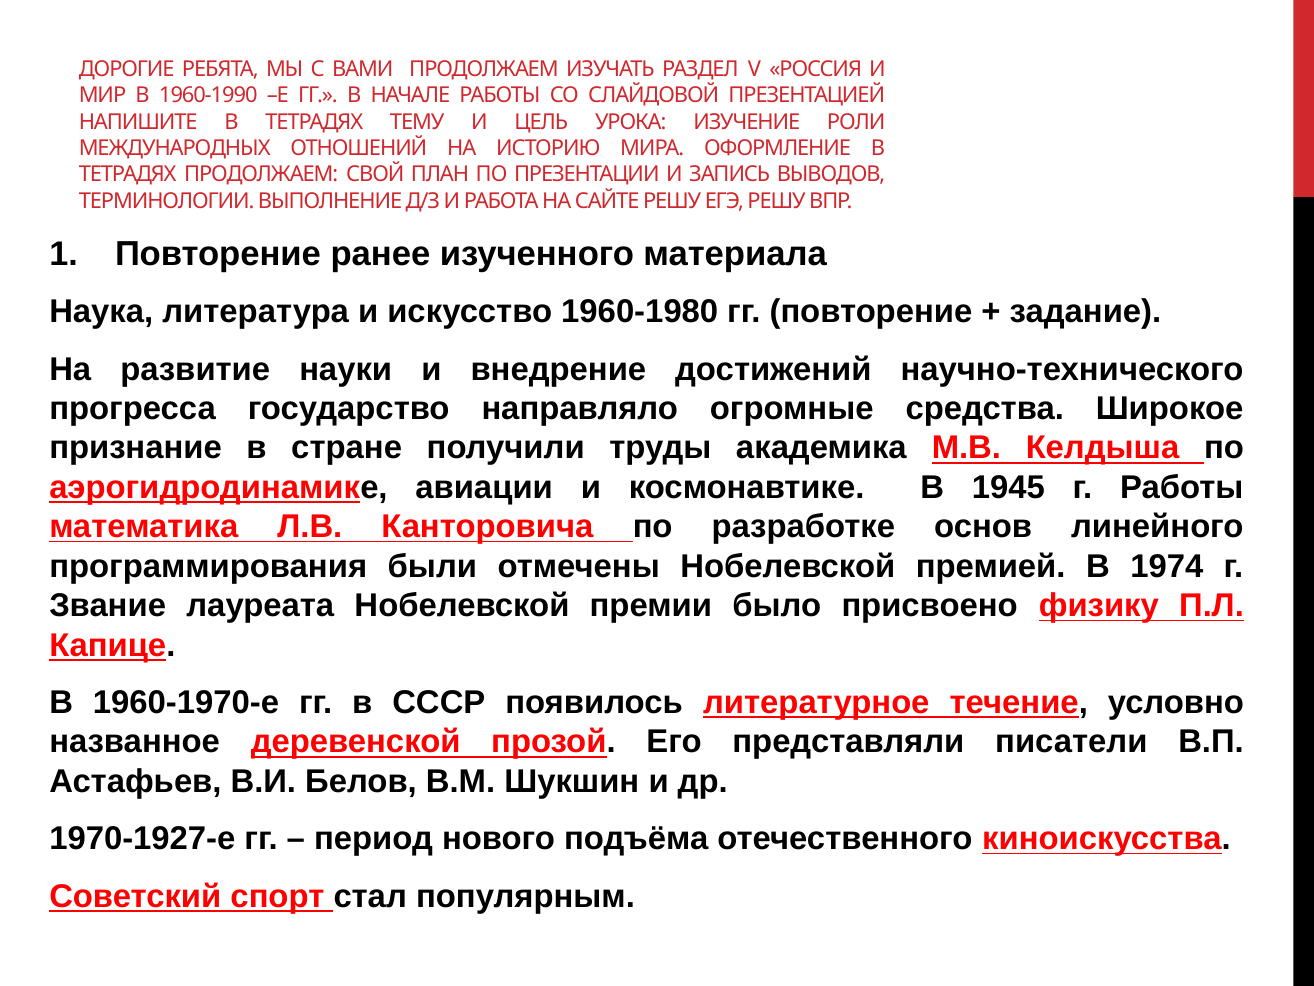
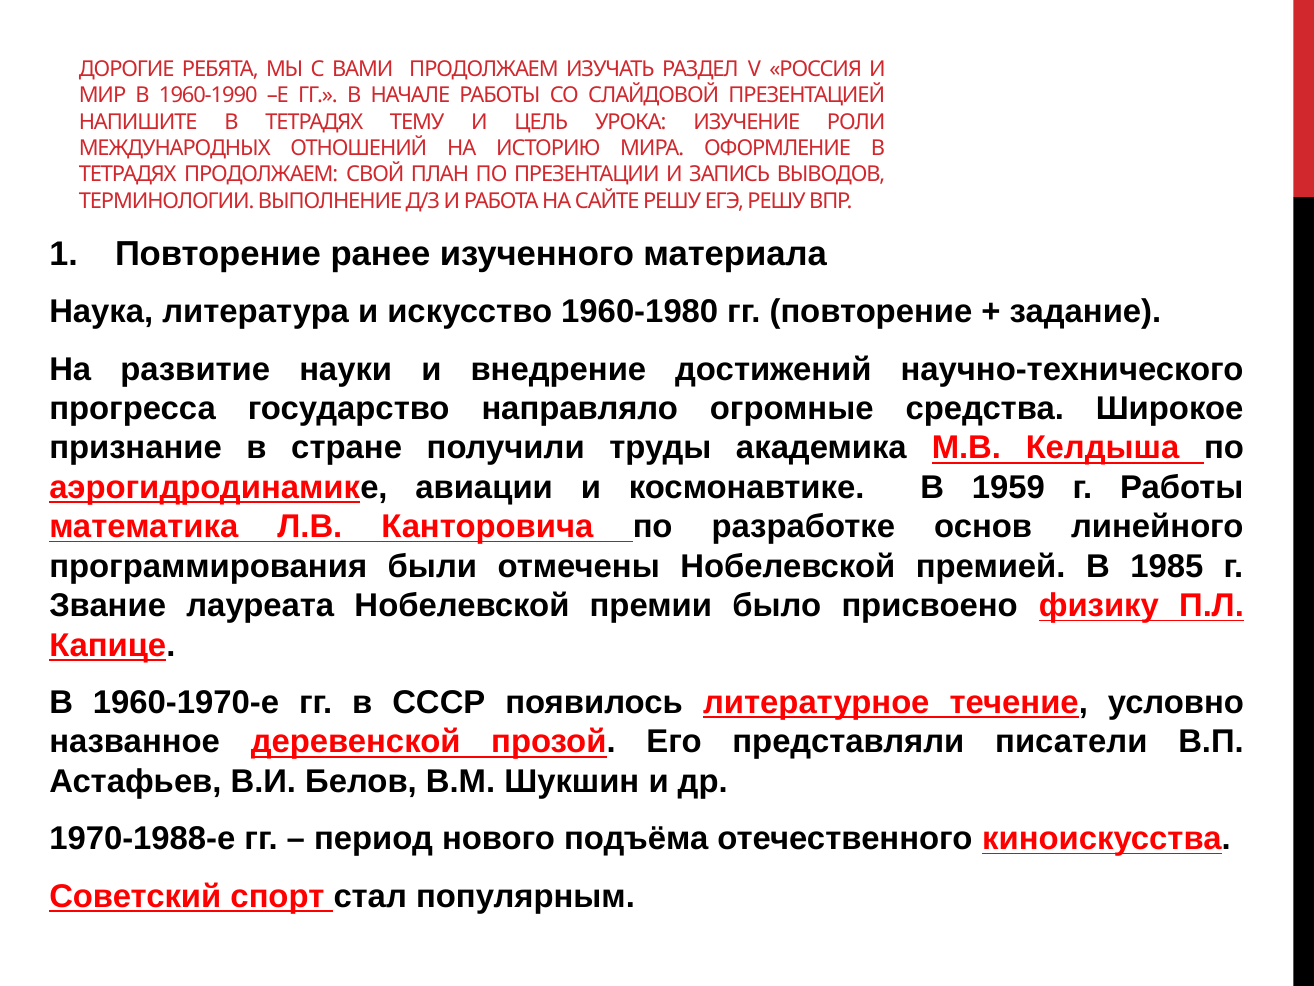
1945: 1945 -> 1959 (1008, 487)
1974: 1974 -> 1985 (1167, 566)
1970-1927-е: 1970-1927-е -> 1970-1988-е (142, 838)
